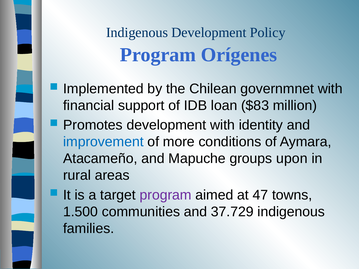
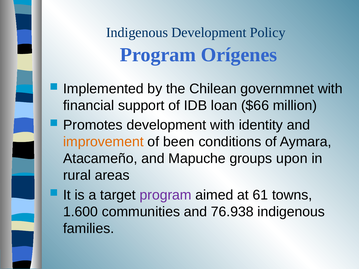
$83: $83 -> $66 (255, 106)
improvement colour: blue -> orange (103, 142)
more: more -> been (179, 142)
47: 47 -> 61 (260, 195)
1.500: 1.500 -> 1.600 (81, 212)
37.729: 37.729 -> 76.938 (232, 212)
